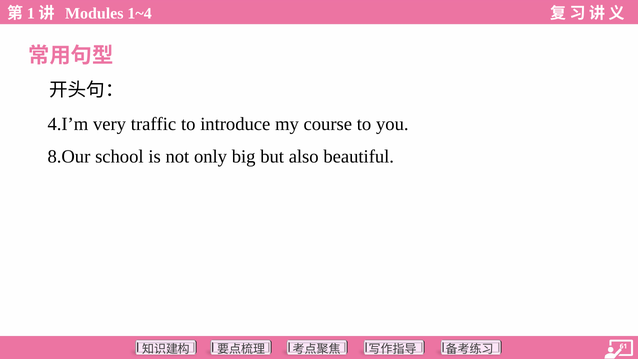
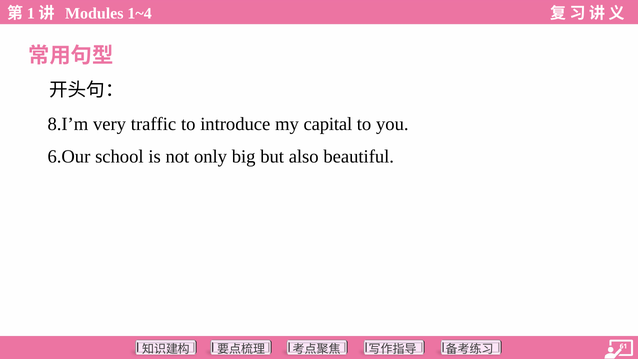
4.I’m: 4.I’m -> 8.I’m (68, 124)
course: course -> capital (328, 124)
8.Our: 8.Our -> 6.Our (69, 157)
